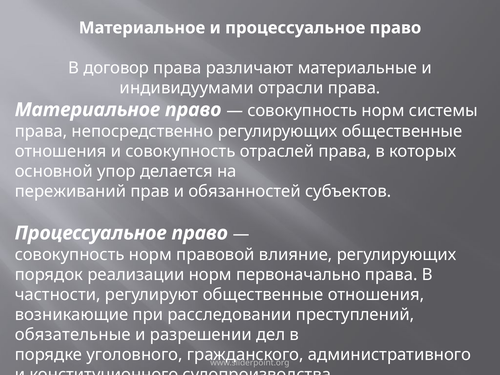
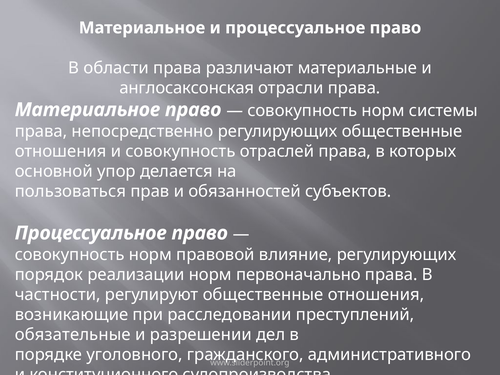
договор: договор -> области (116, 68)
индивидуумами: индивидуумами -> англосаксонская (187, 88)
переживаний: переживаний -> пользоваться (70, 191)
